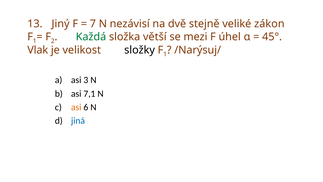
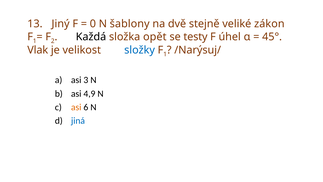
7: 7 -> 0 (93, 24)
nezávisí: nezávisí -> šablony (130, 24)
Každá colour: green -> black (91, 37)
větší: větší -> opět (155, 37)
mezi: mezi -> testy (196, 37)
složky colour: black -> blue (140, 50)
7,1: 7,1 -> 4,9 (89, 93)
